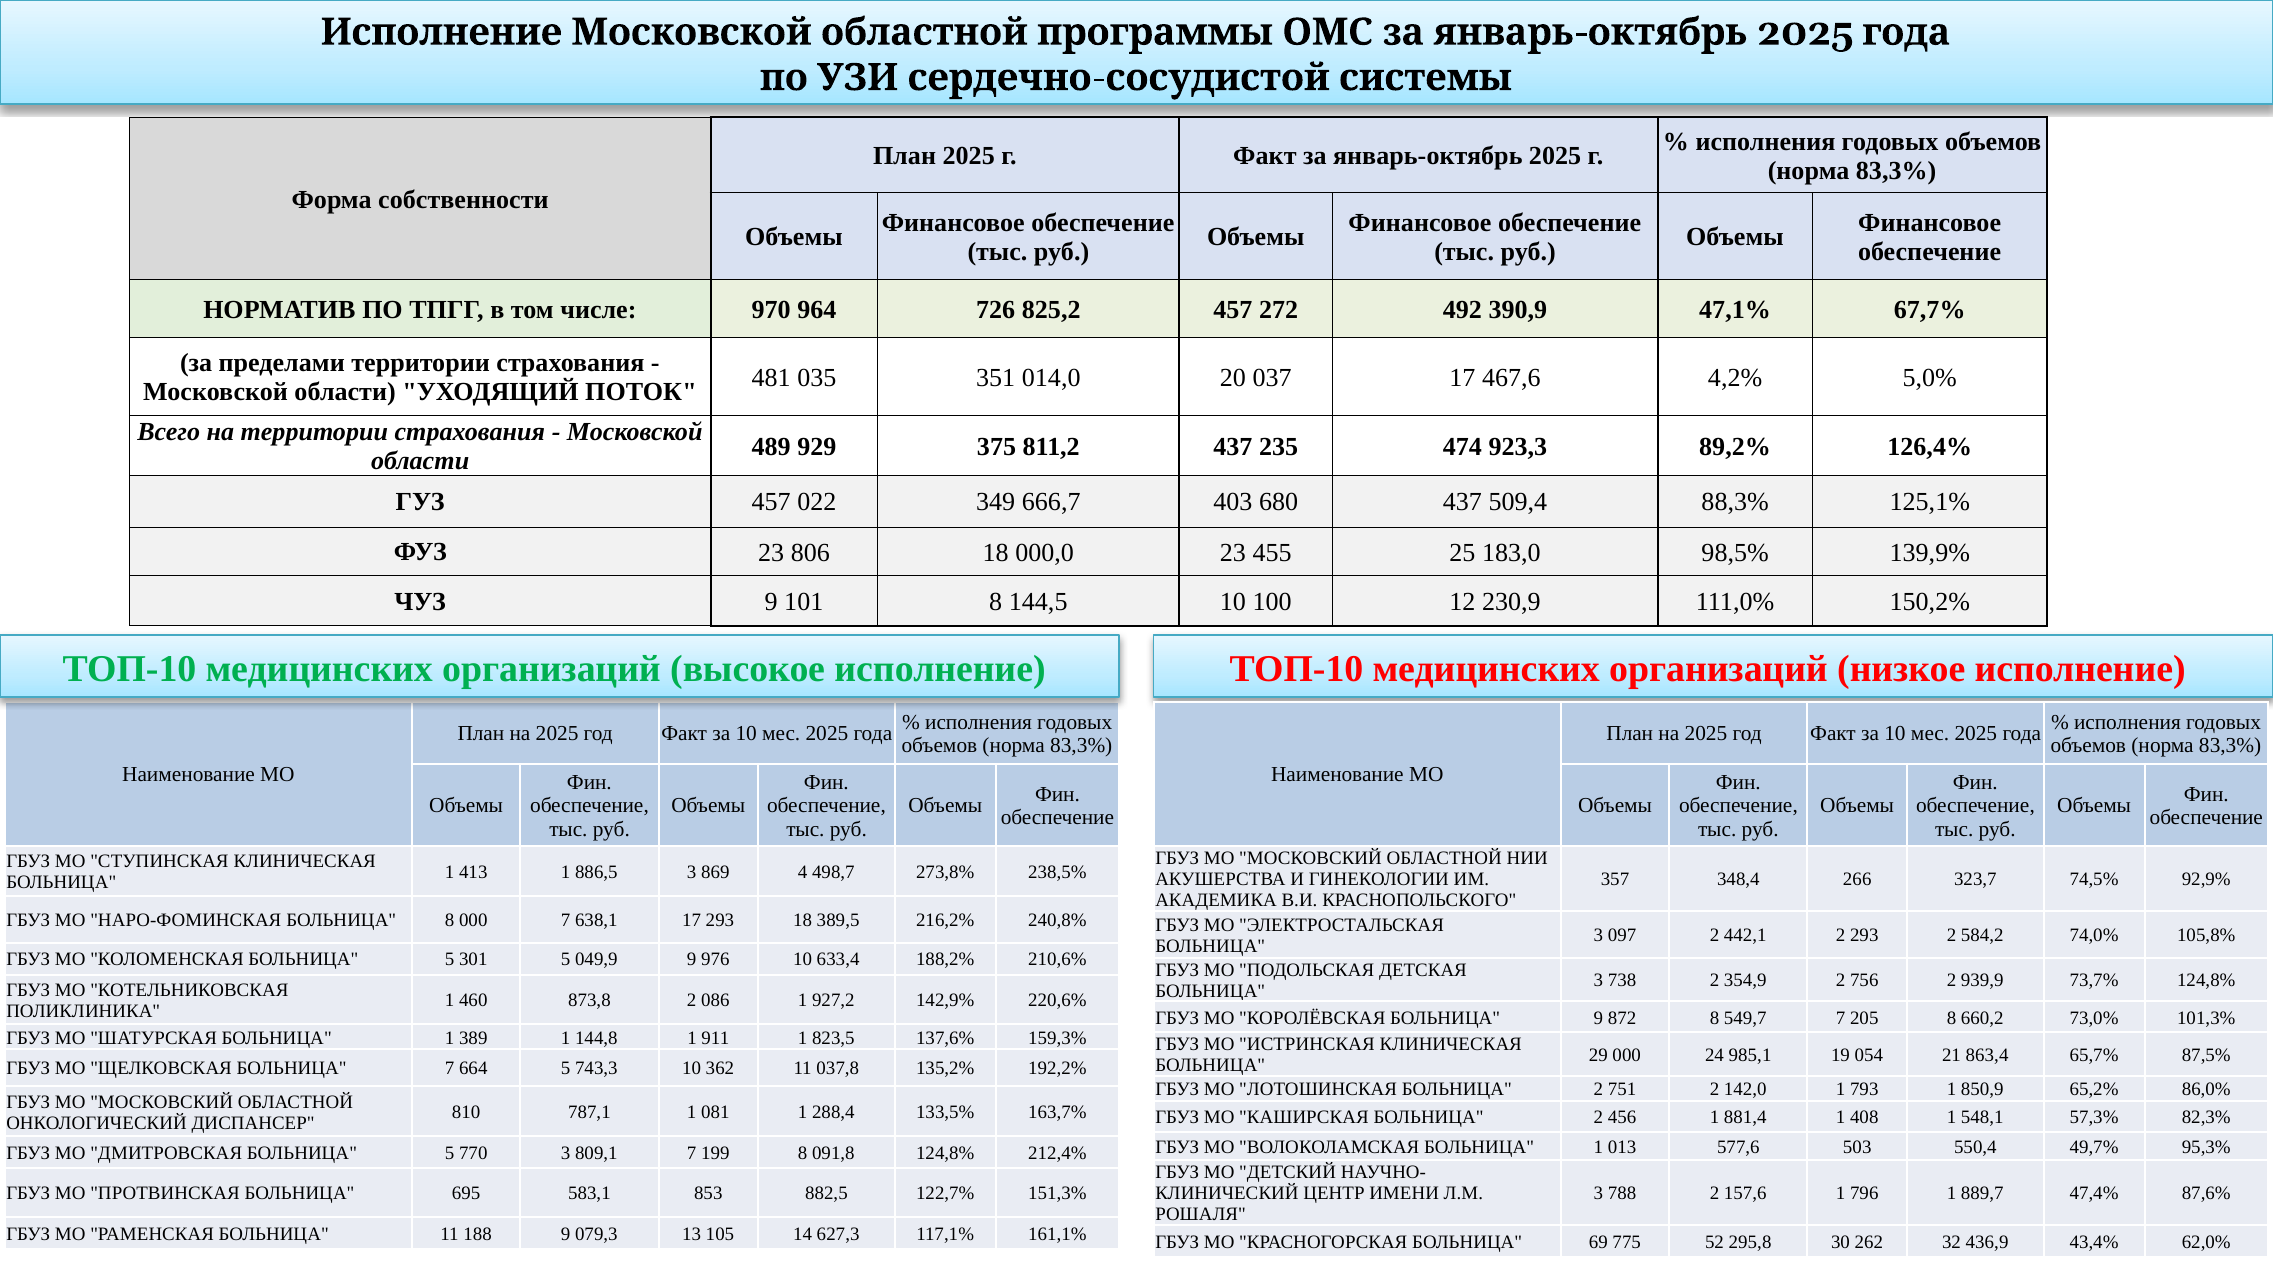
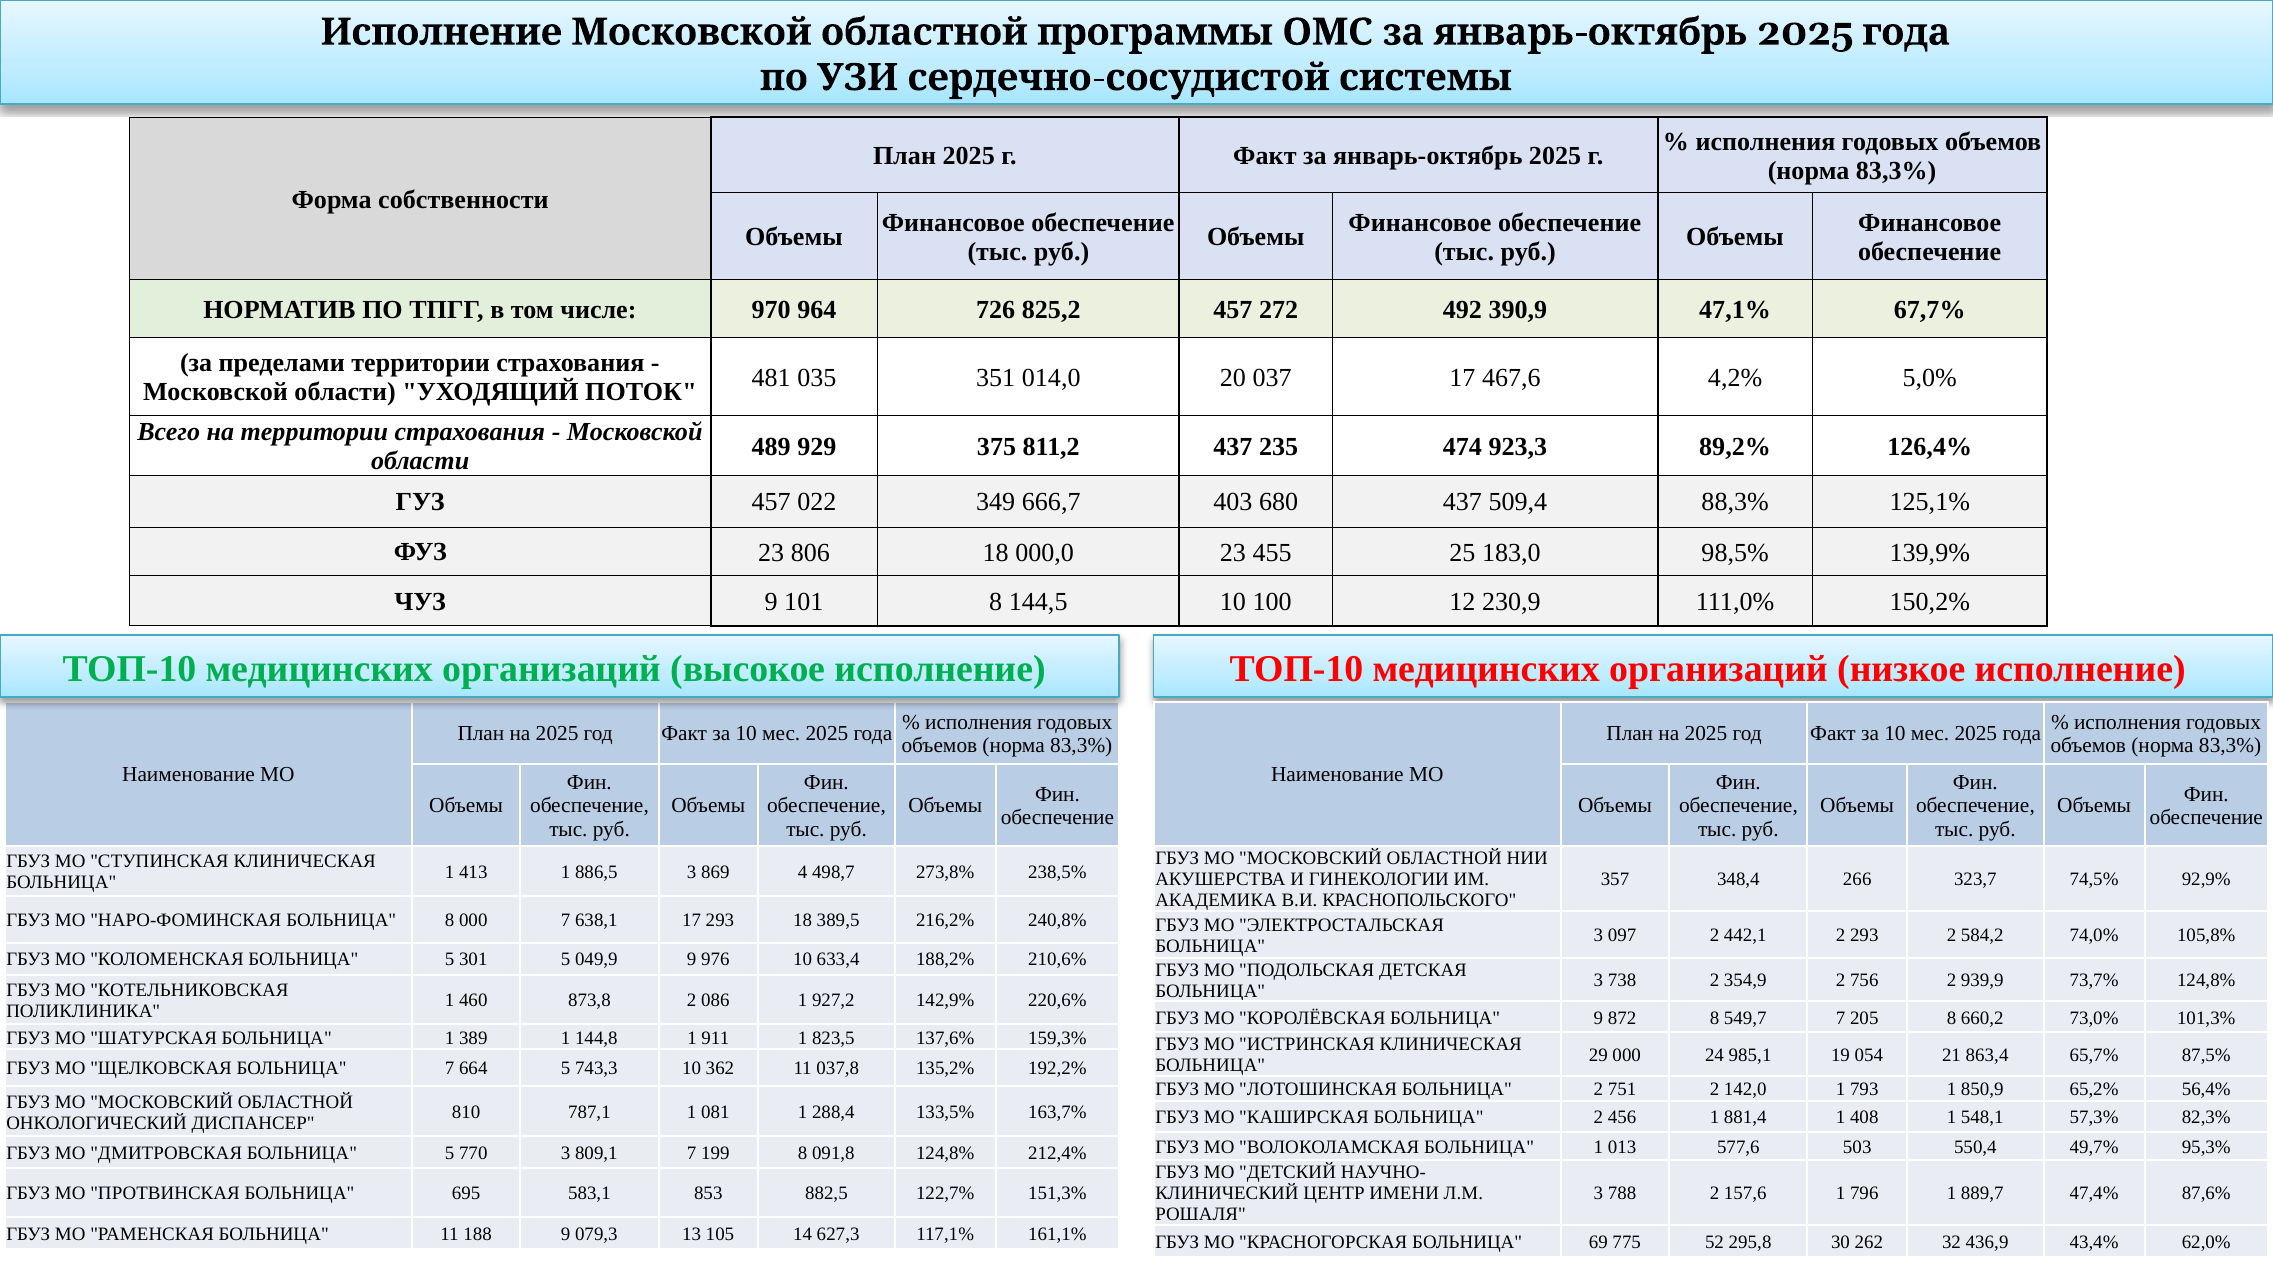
86,0%: 86,0% -> 56,4% (2206, 1090)
